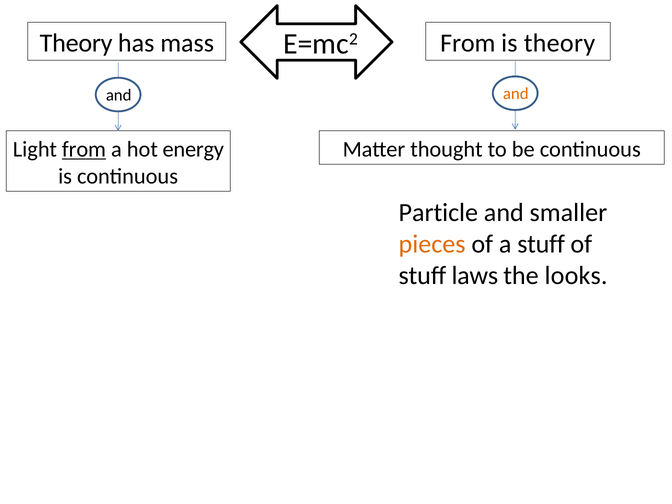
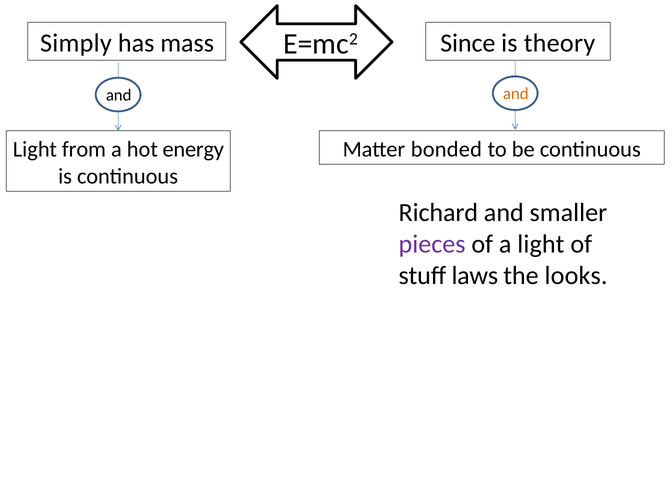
Theory: Theory -> Simply (76, 43)
mass From: From -> Since (468, 43)
from underline: present -> none (84, 149)
thought: thought -> bonded (446, 149)
Particle: Particle -> Richard (438, 213)
pieces colour: orange -> purple (432, 244)
a stuff: stuff -> light (541, 244)
